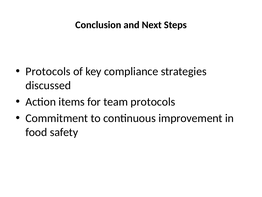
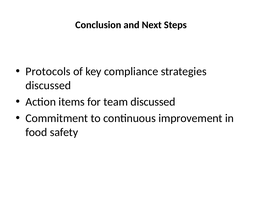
team protocols: protocols -> discussed (153, 102)
